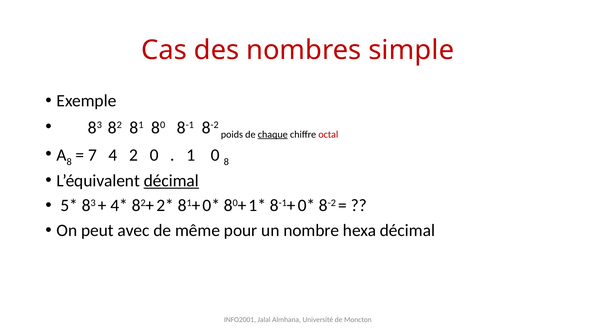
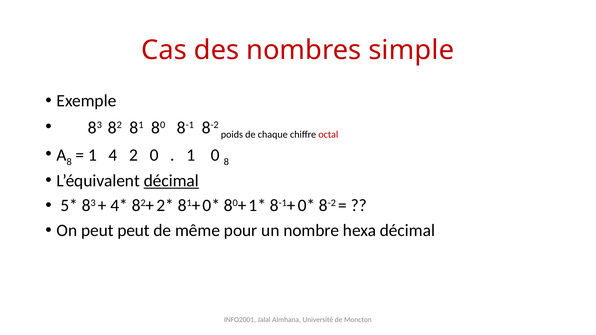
chaque underline: present -> none (273, 134)
7: 7 -> 1 (93, 155)
peut avec: avec -> peut (134, 231)
